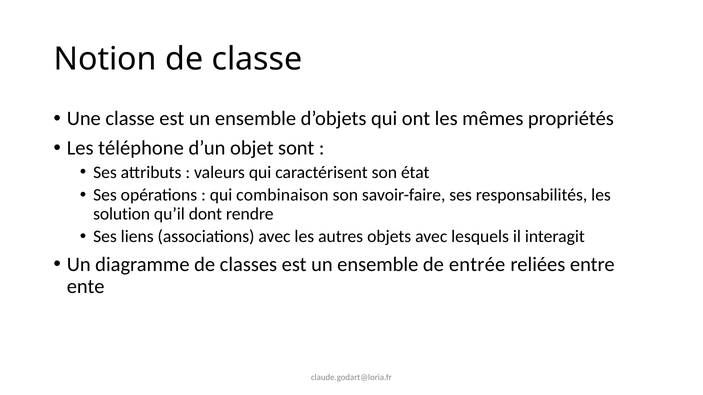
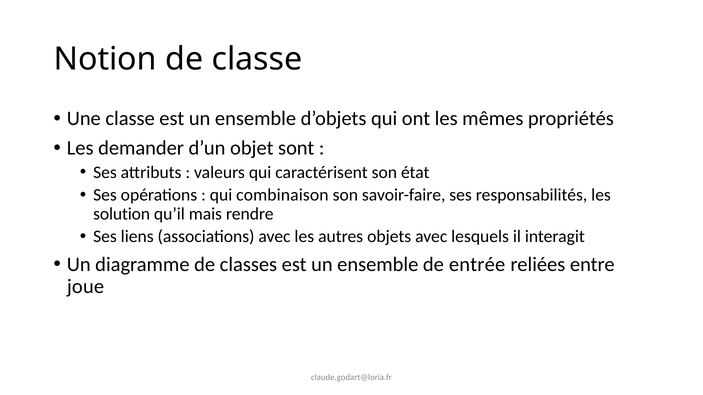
téléphone: téléphone -> demander (141, 148)
dont: dont -> mais (205, 214)
ente: ente -> joue (86, 287)
